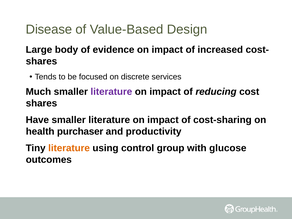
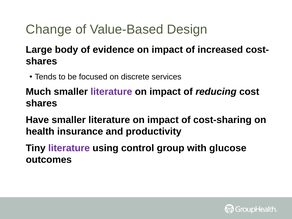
Disease: Disease -> Change (49, 29)
purchaser: purchaser -> insurance (80, 132)
literature colour: orange -> purple (69, 148)
